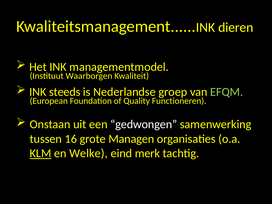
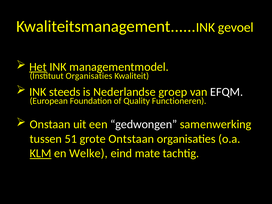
dieren: dieren -> gevoel (236, 27)
Het underline: none -> present (38, 67)
Instituut Waarborgen: Waarborgen -> Organisaties (89, 76)
EFQM colour: light green -> white (227, 92)
16: 16 -> 51 (71, 139)
Managen: Managen -> Ontstaan (131, 139)
merk: merk -> mate (147, 153)
